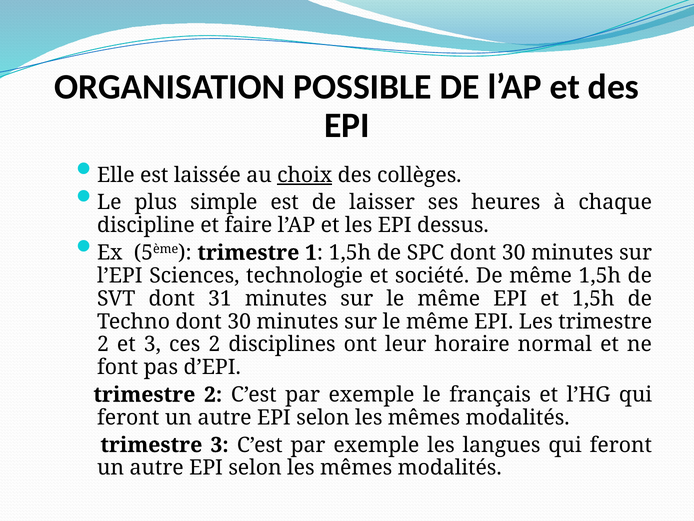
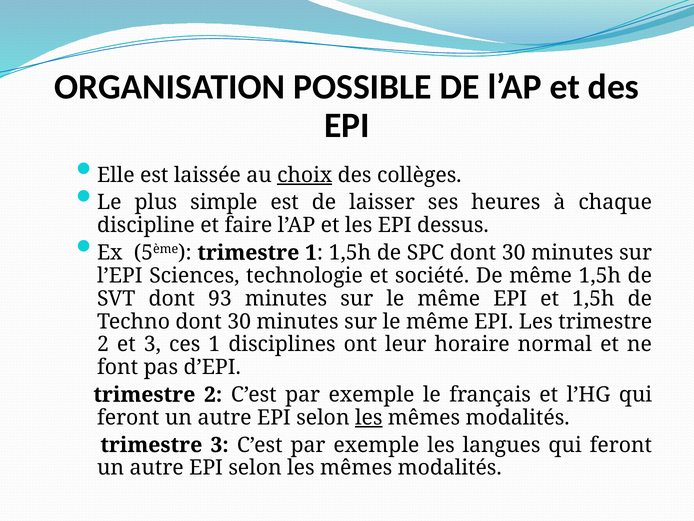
31: 31 -> 93 (220, 298)
ces 2: 2 -> 1 (214, 344)
les underline: none -> present (369, 417)
